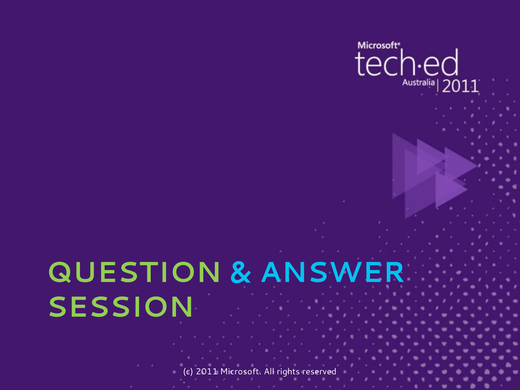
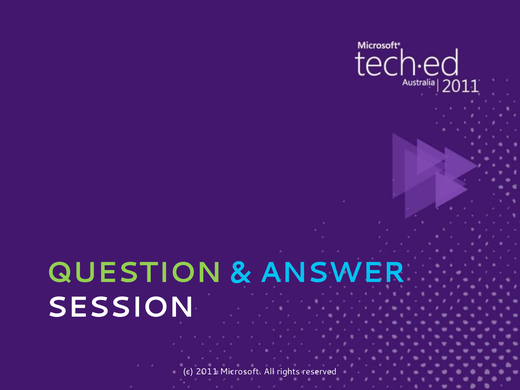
SESSION colour: light green -> white (120, 307)
